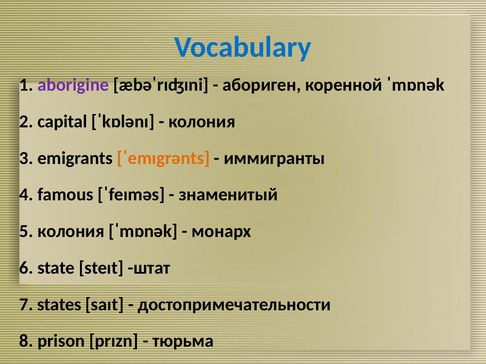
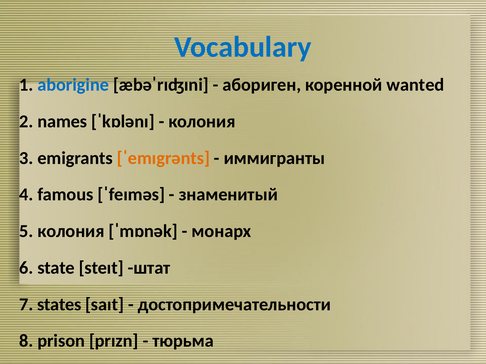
aborigine colour: purple -> blue (73, 85)
коренной ˈmɒnək: ˈmɒnək -> wanted (415, 85)
capital: capital -> names (62, 122)
